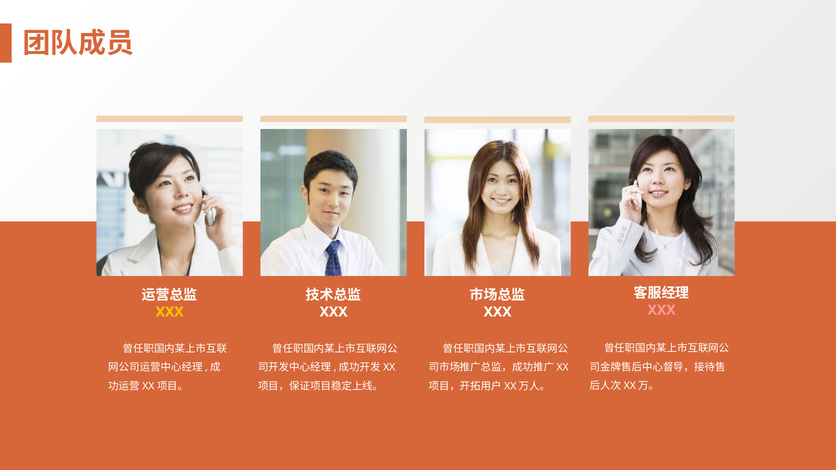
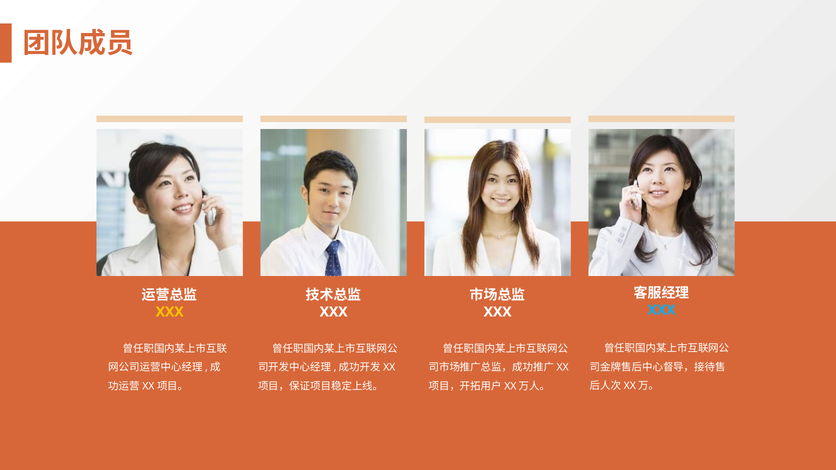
XXX colour: pink -> light blue (662, 310)
